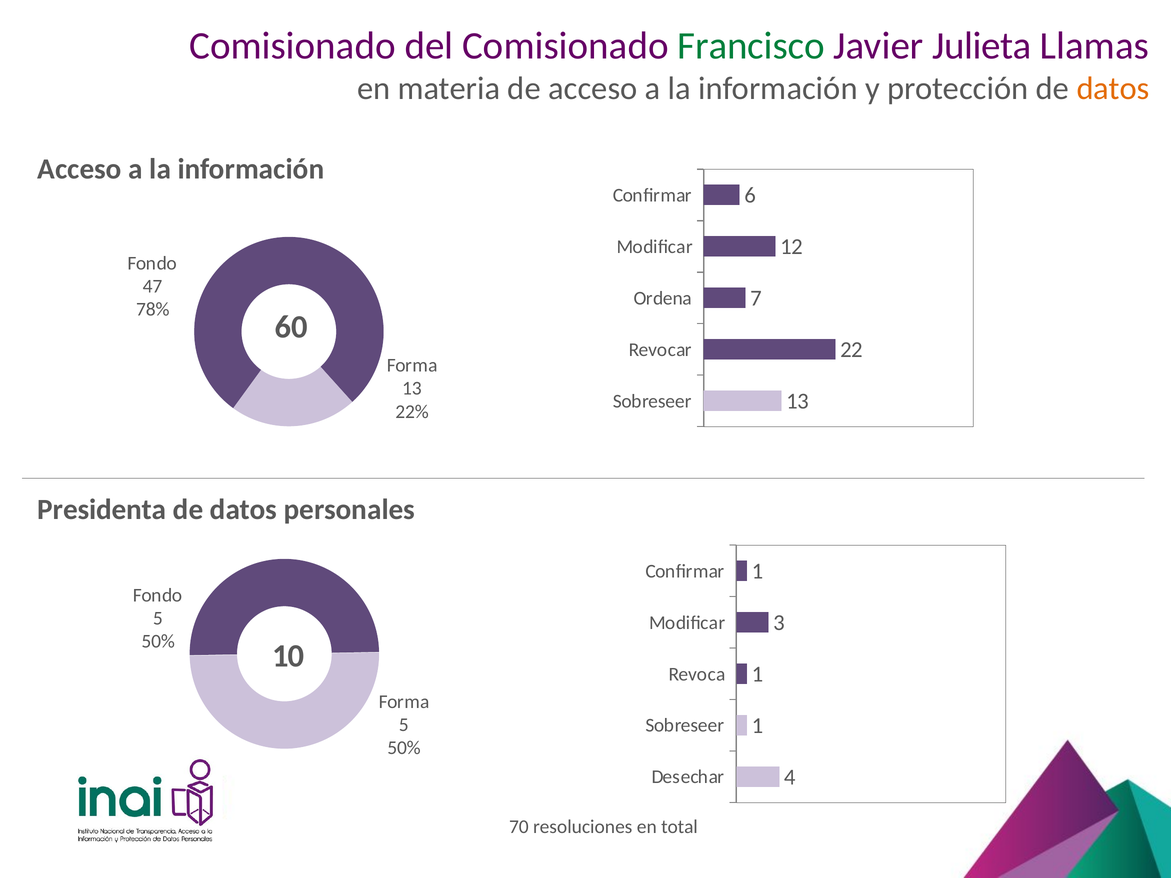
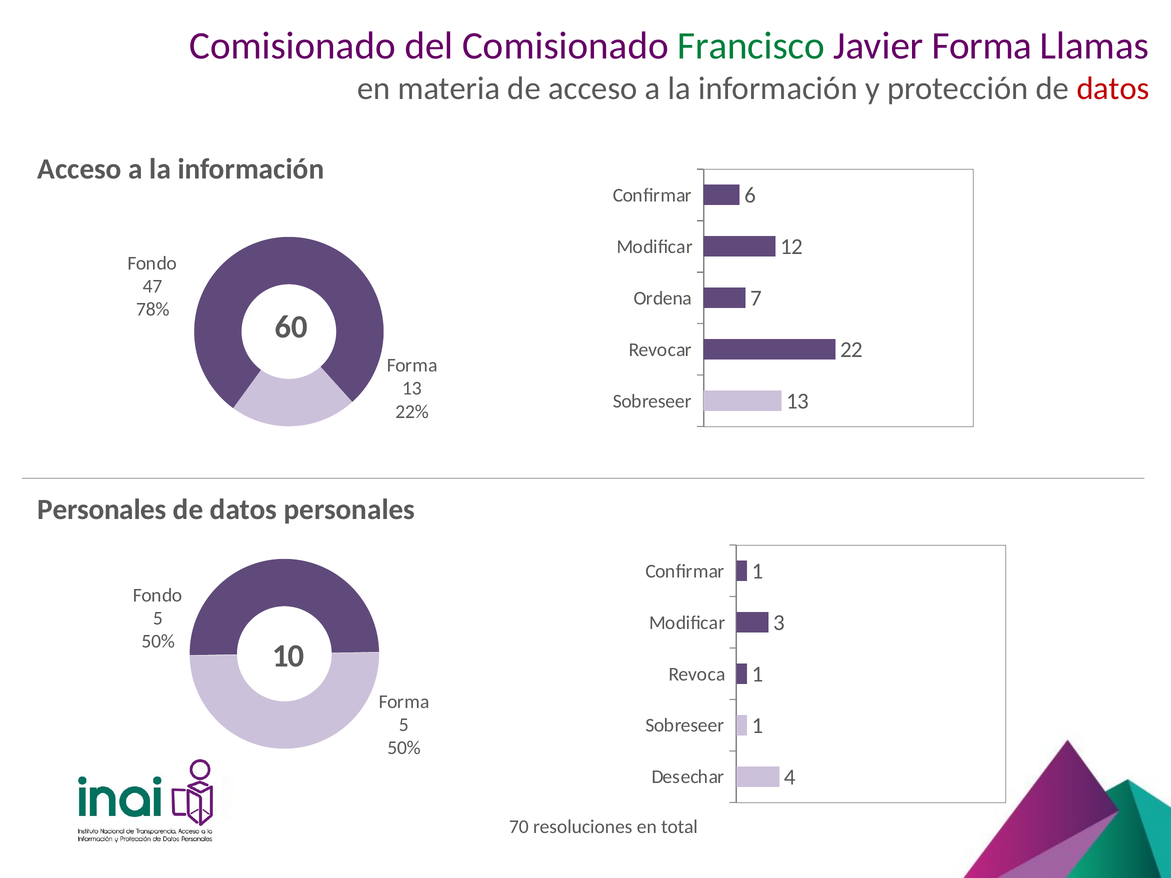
Javier Julieta: Julieta -> Forma (982, 46)
datos colour: orange -> red (1113, 88)
Presidenta: Presidenta -> Personales (102, 510)
